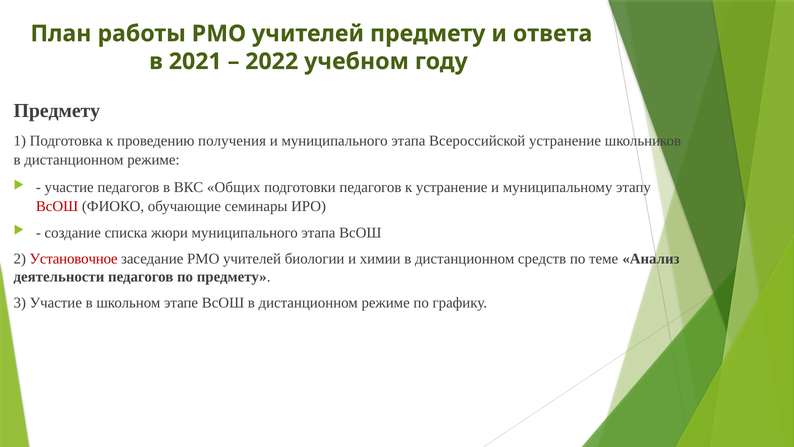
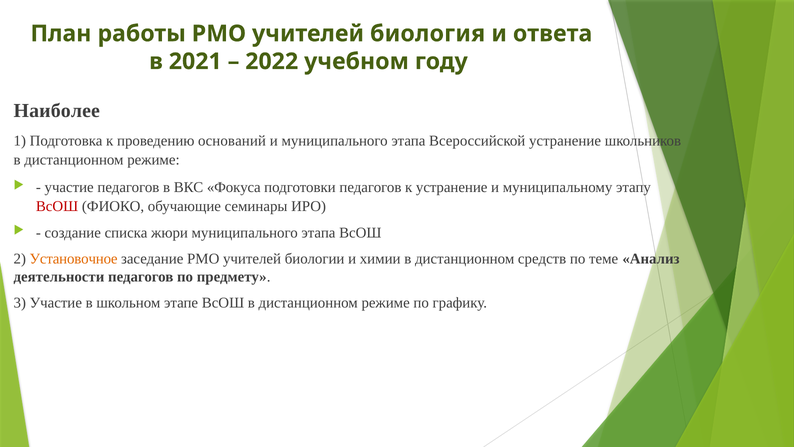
учителей предмету: предмету -> биология (428, 34)
Предмету: Предмету -> Наиболее (57, 111)
получения: получения -> оснований (232, 141)
Общих: Общих -> Фокуса (234, 187)
Установочное colour: red -> orange (74, 259)
